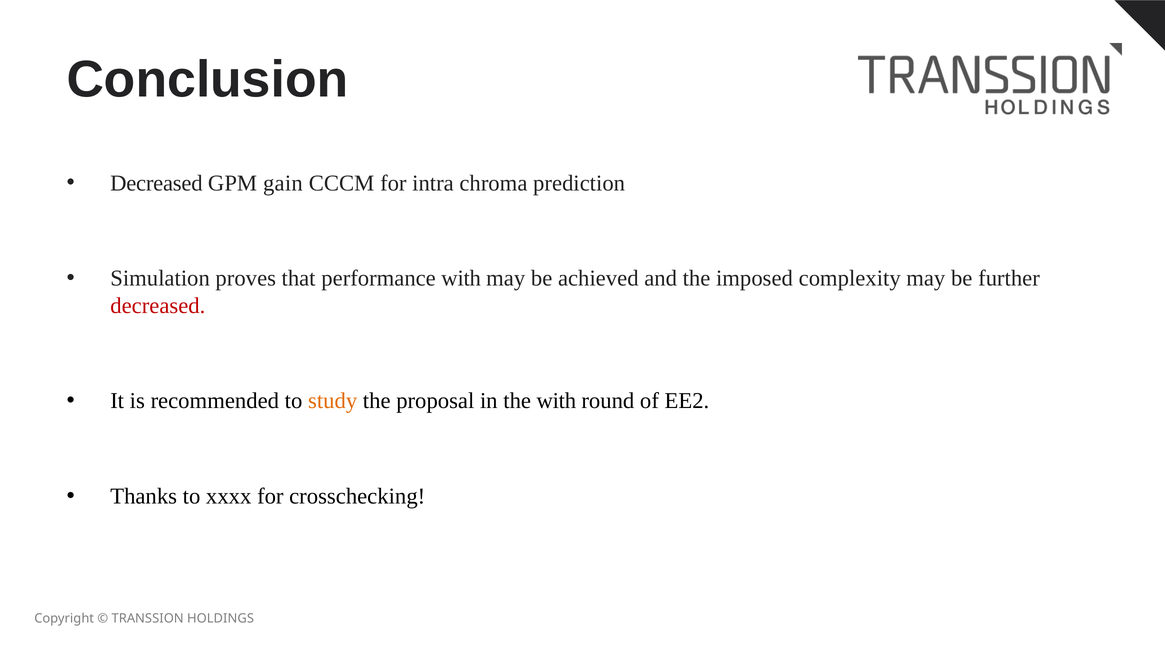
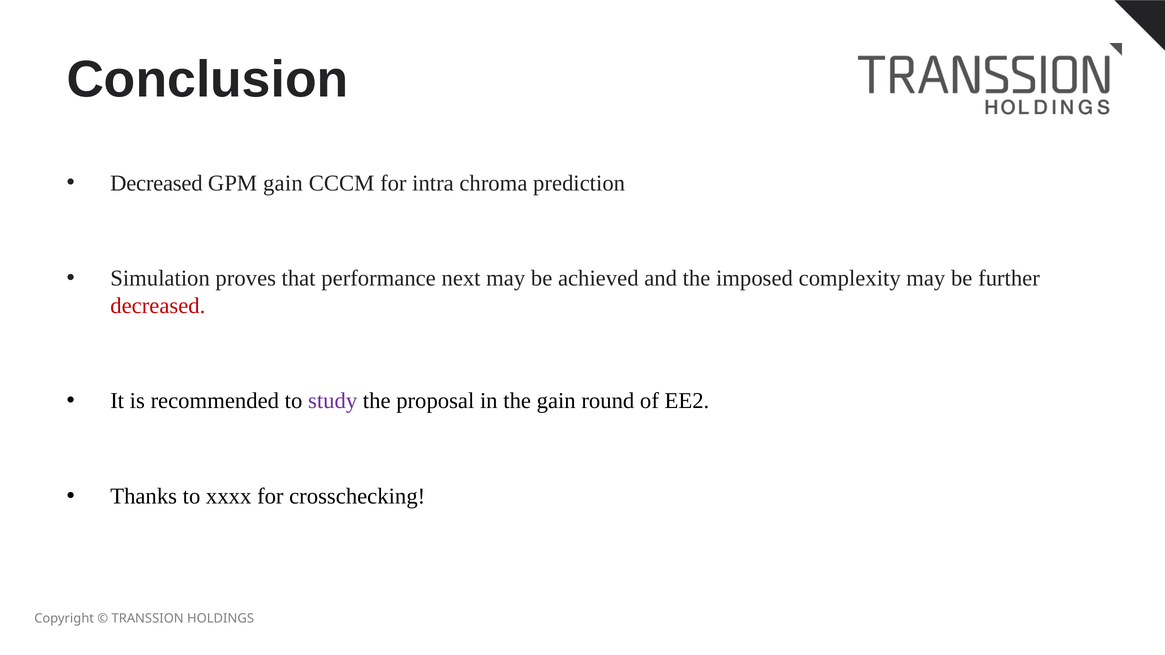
performance with: with -> next (461, 279)
study colour: orange -> purple (333, 401)
the with: with -> gain (556, 401)
